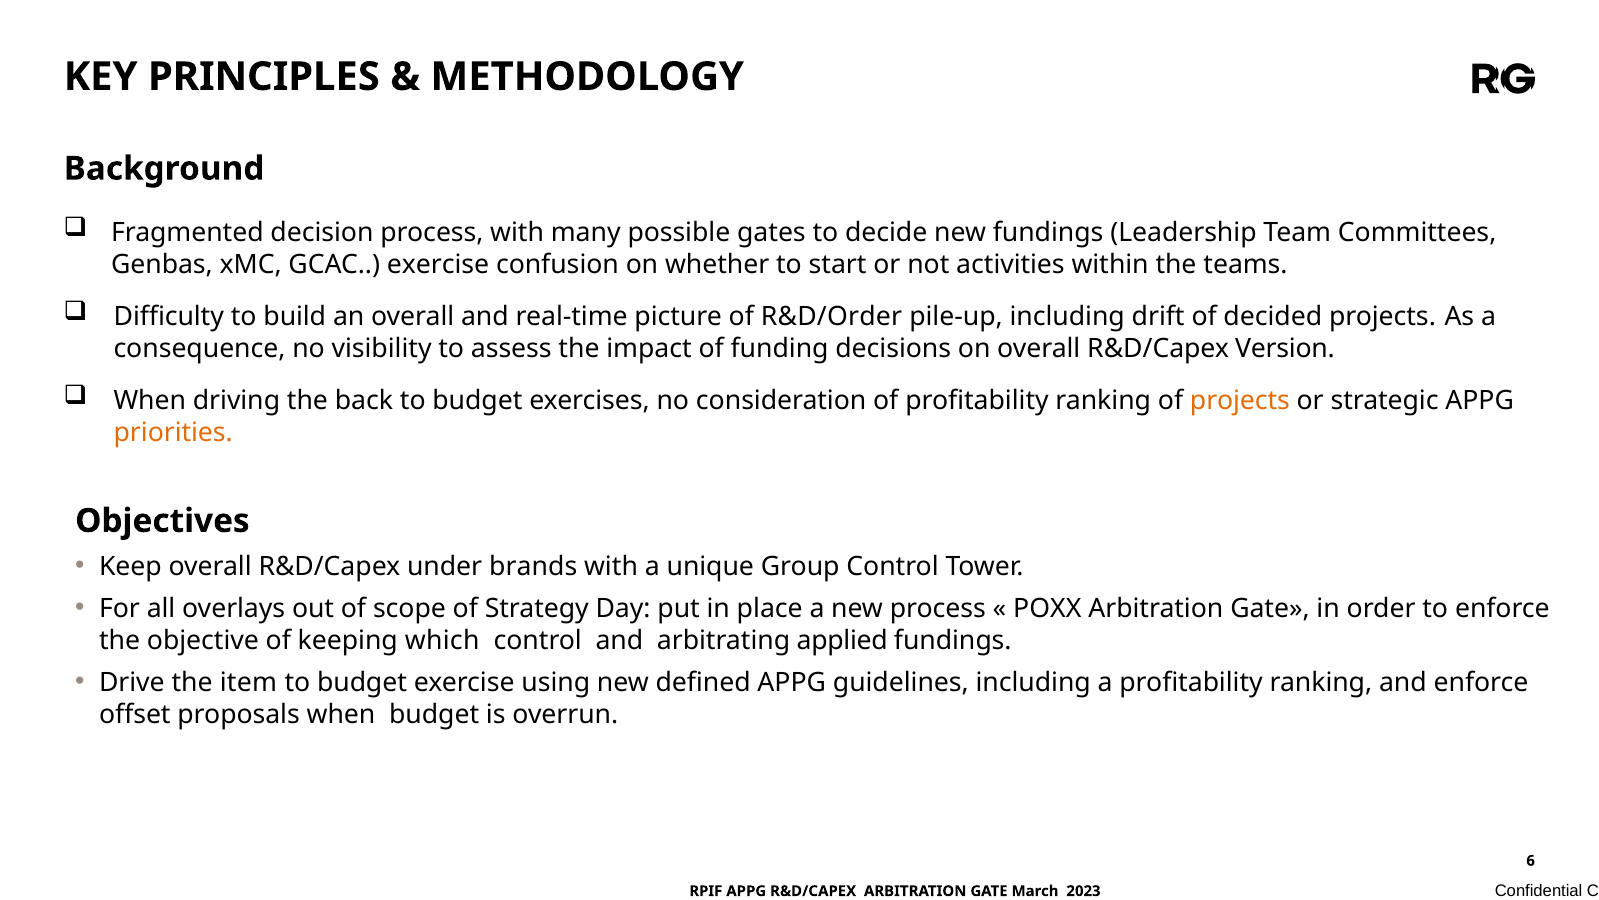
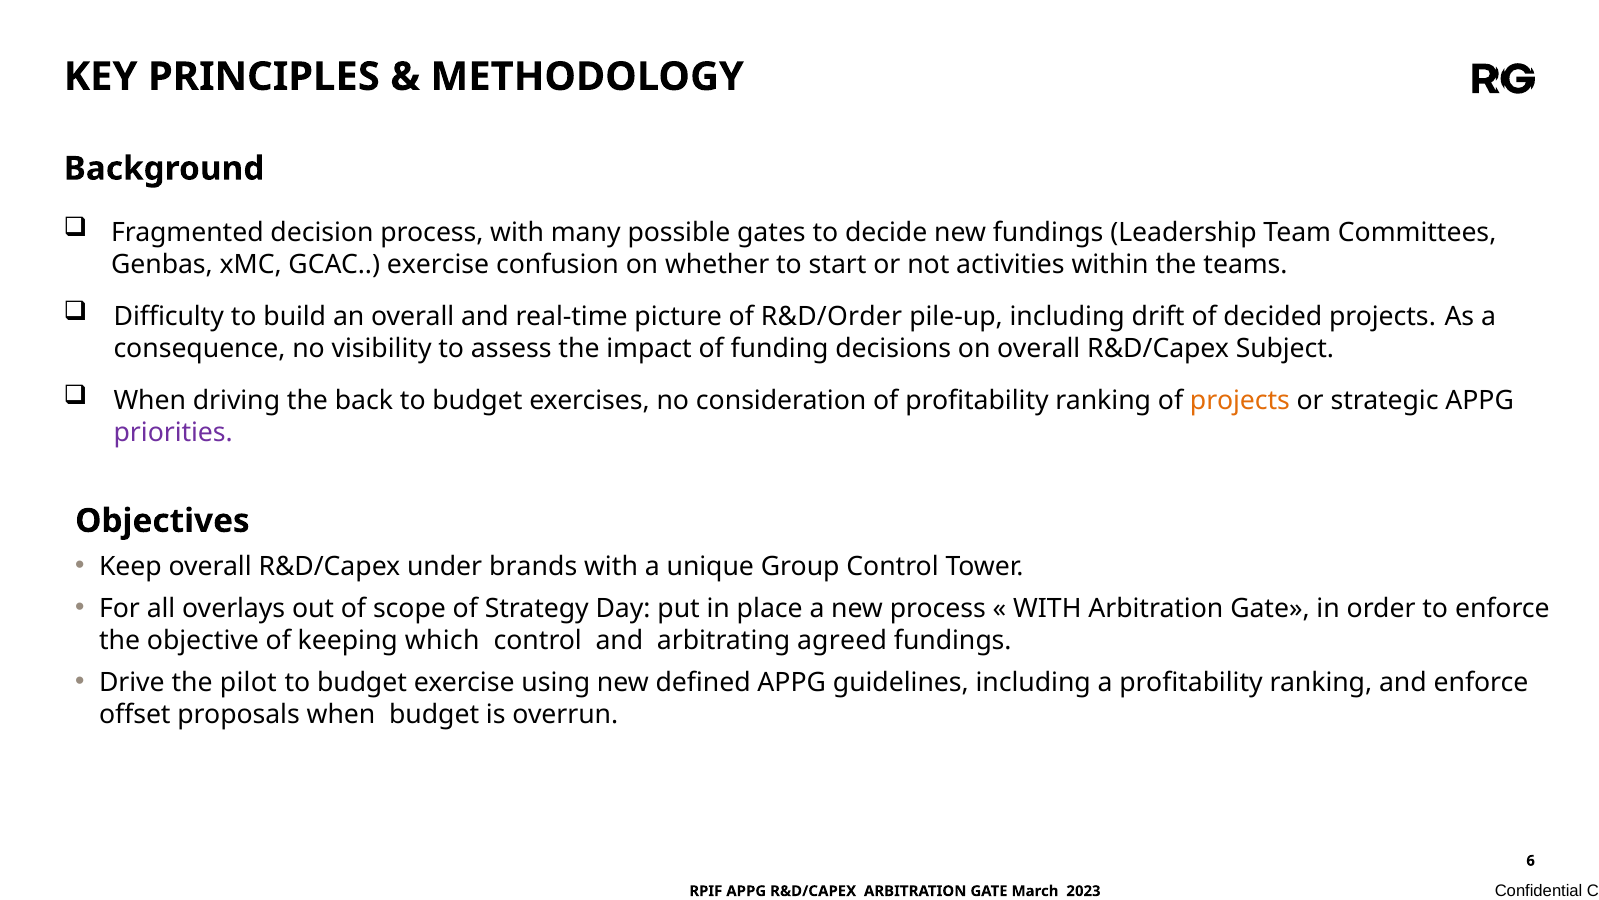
Version: Version -> Subject (1285, 348)
priorities colour: orange -> purple (173, 432)
POXX: POXX -> WITH (1047, 608)
applied: applied -> agreed (842, 640)
item: item -> pilot (248, 682)
